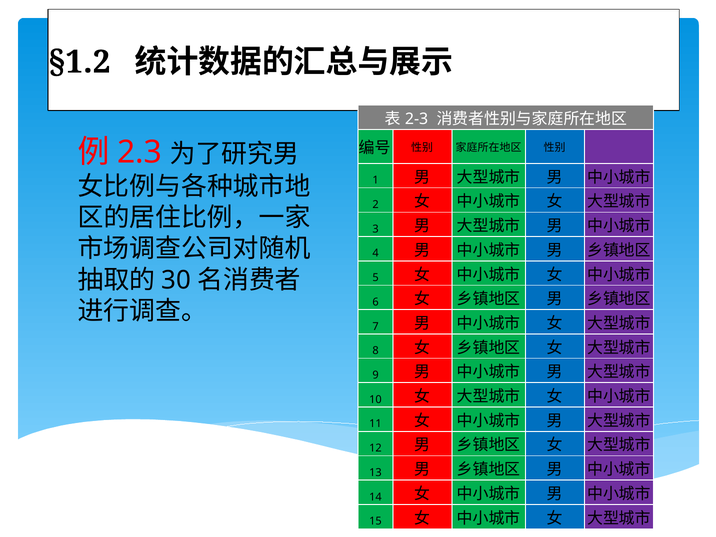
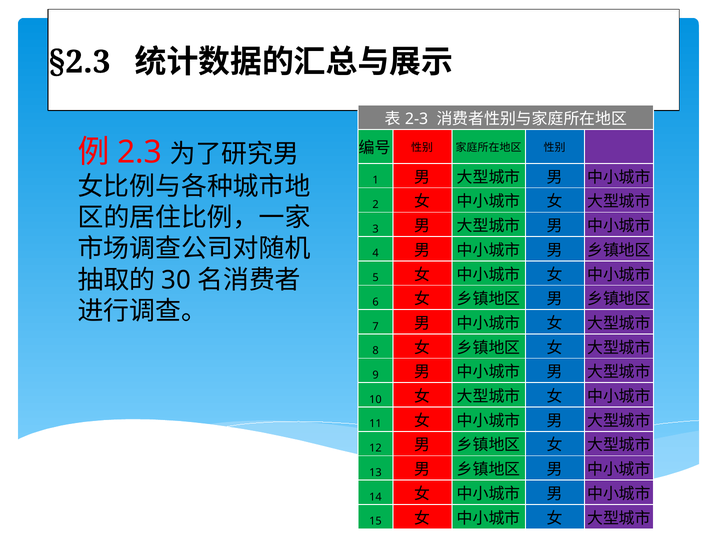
§1.2: §1.2 -> §2.3 (79, 62)
